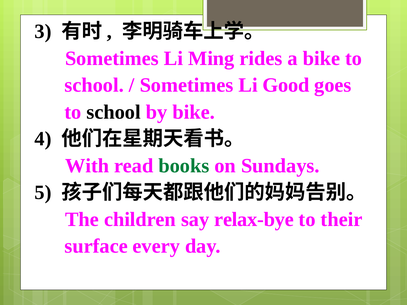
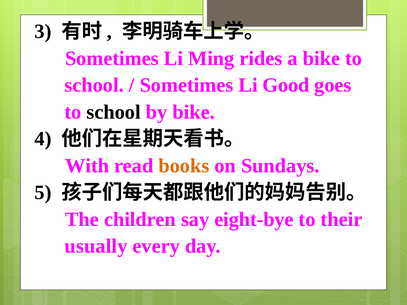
books colour: green -> orange (184, 166)
relax-bye: relax-bye -> eight-bye (254, 220)
surface: surface -> usually (96, 246)
